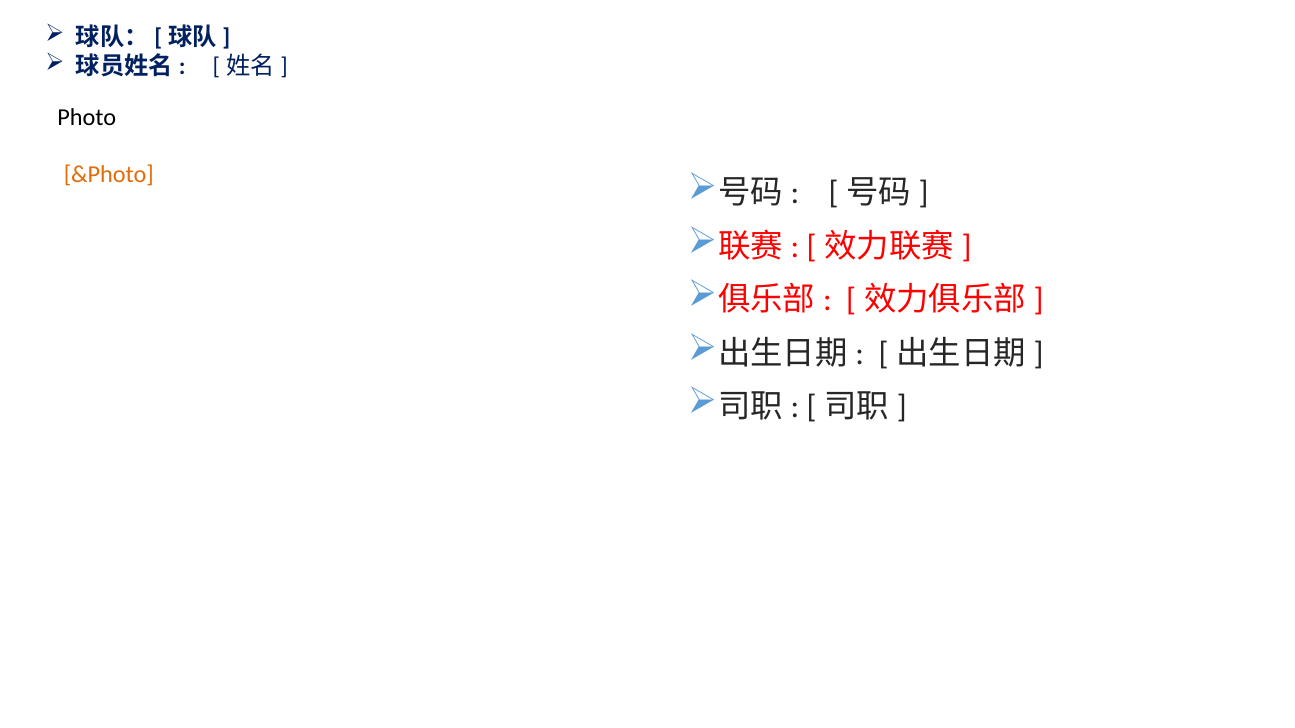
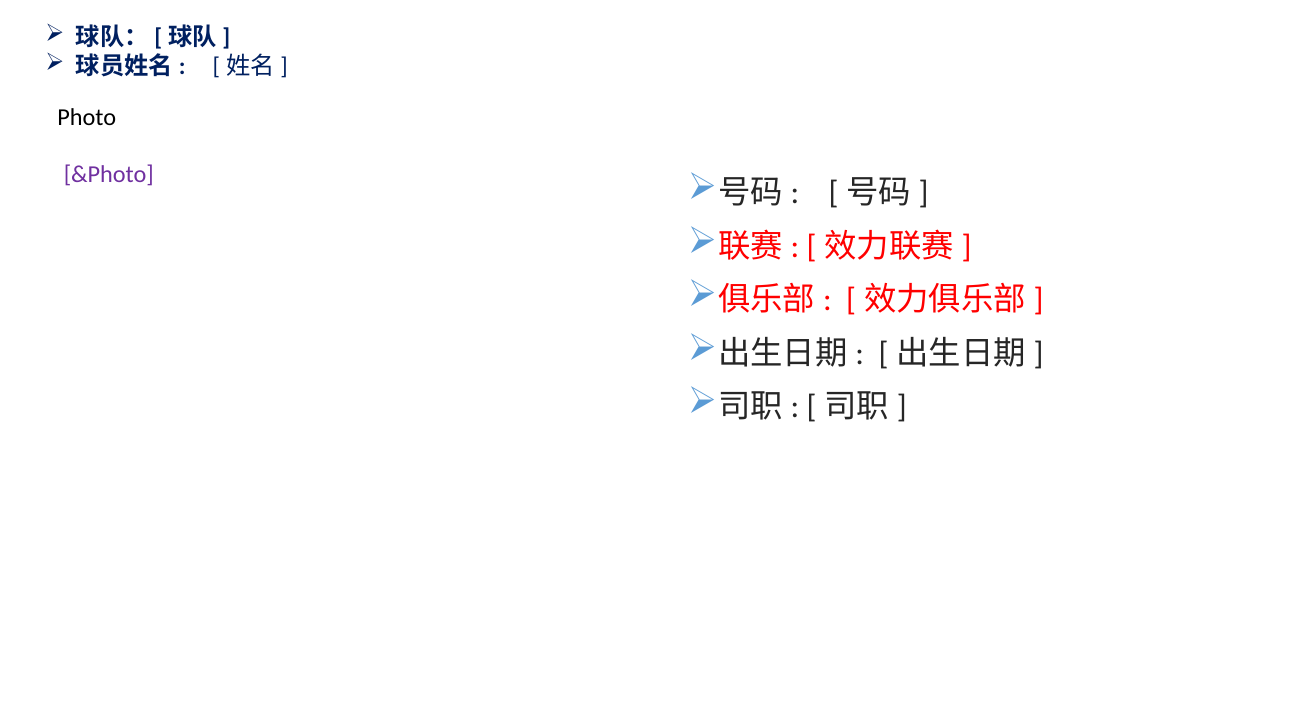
&Photo colour: orange -> purple (109, 174)
